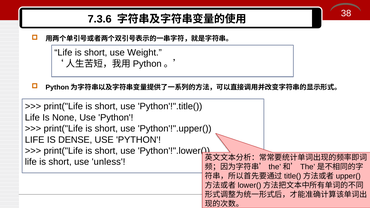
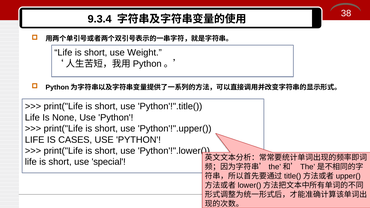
7.3.6: 7.3.6 -> 9.3.4 (100, 19)
DENSE: DENSE -> CASES (75, 140)
unless: unless -> special (109, 162)
